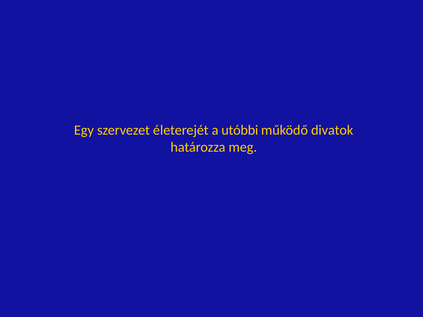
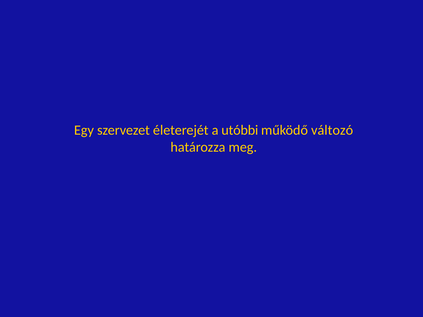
divatok: divatok -> változó (332, 130)
